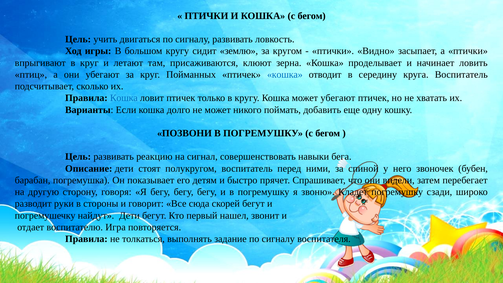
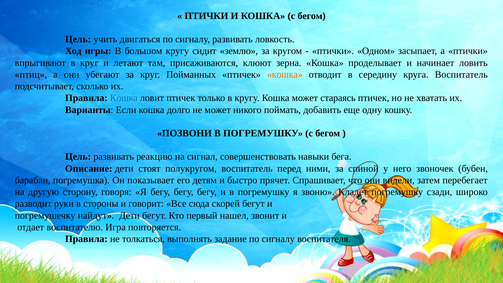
Видно: Видно -> Одном (376, 51)
кошка colour: blue -> orange (285, 75)
может убегают: убегают -> стараясь (338, 98)
